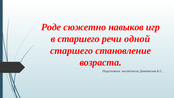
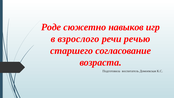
в старшего: старшего -> взрослого (78, 39)
одной: одной -> речью (137, 39)
становление: становление -> согласование (123, 51)
